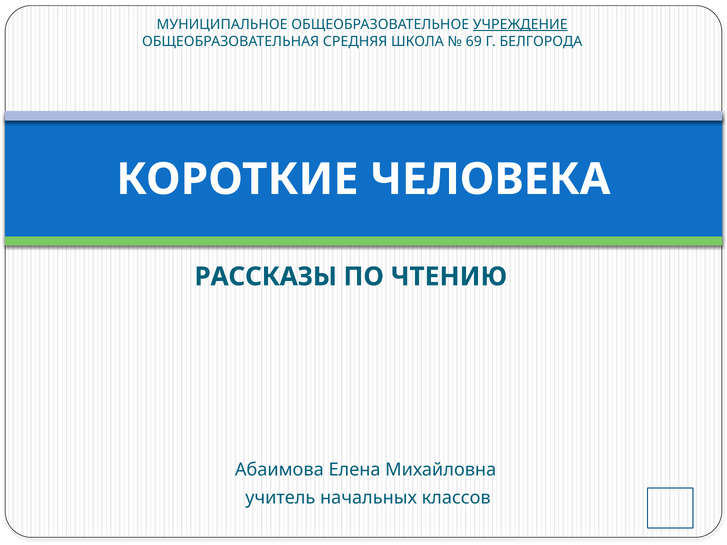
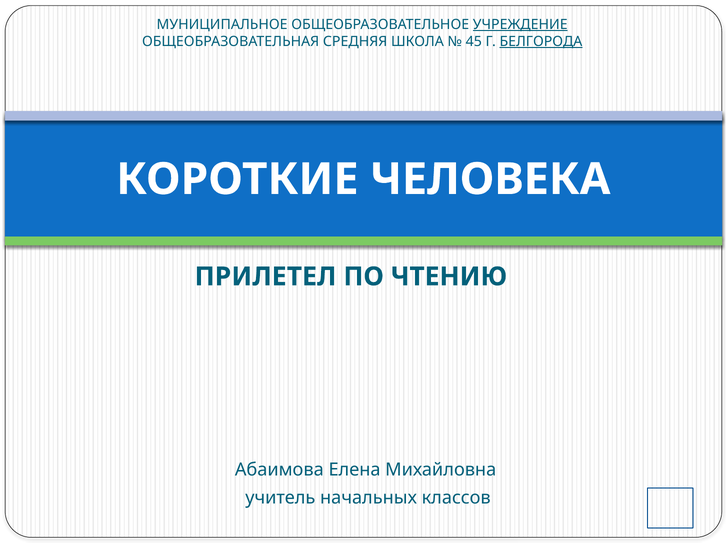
69: 69 -> 45 (474, 41)
БЕЛГОРОДА underline: none -> present (541, 41)
РАССКАЗЫ: РАССКАЗЫ -> ПРИЛЕТЕЛ (265, 277)
